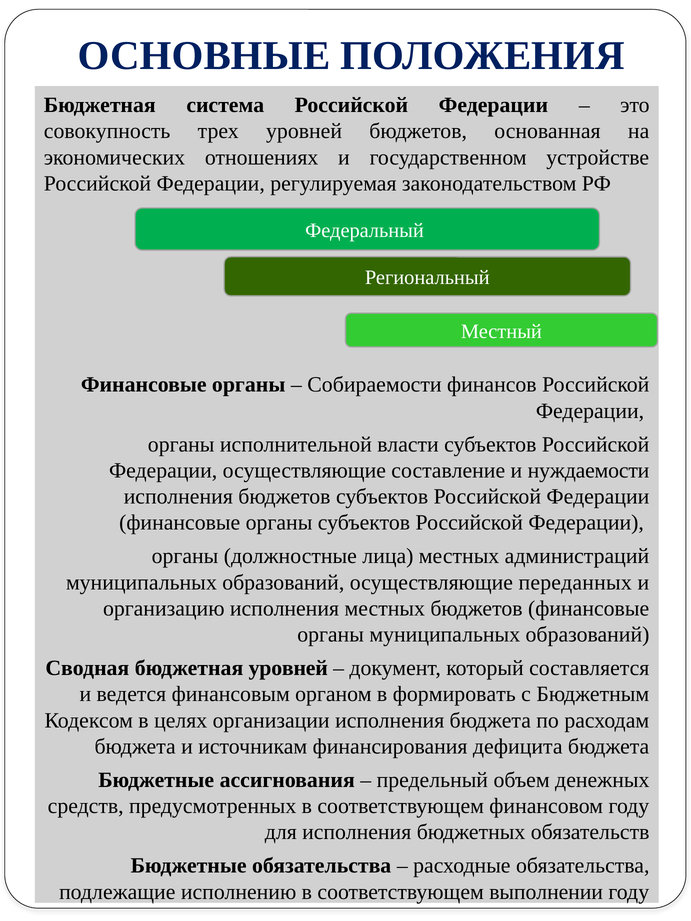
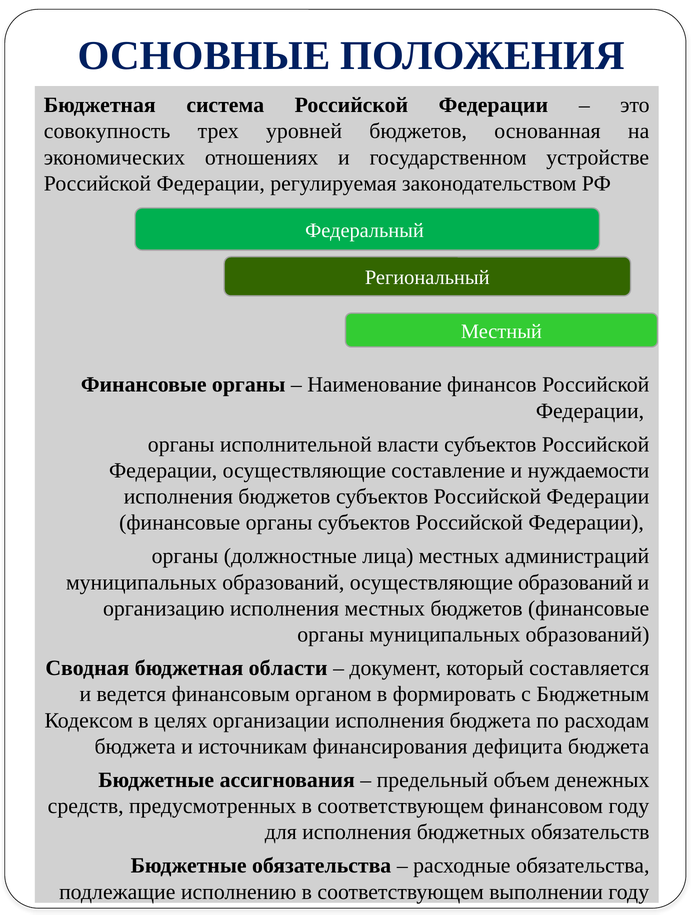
Собираемости: Собираемости -> Наименование (375, 385)
осуществляющие переданных: переданных -> образований (575, 583)
бюджетная уровней: уровней -> области (288, 668)
